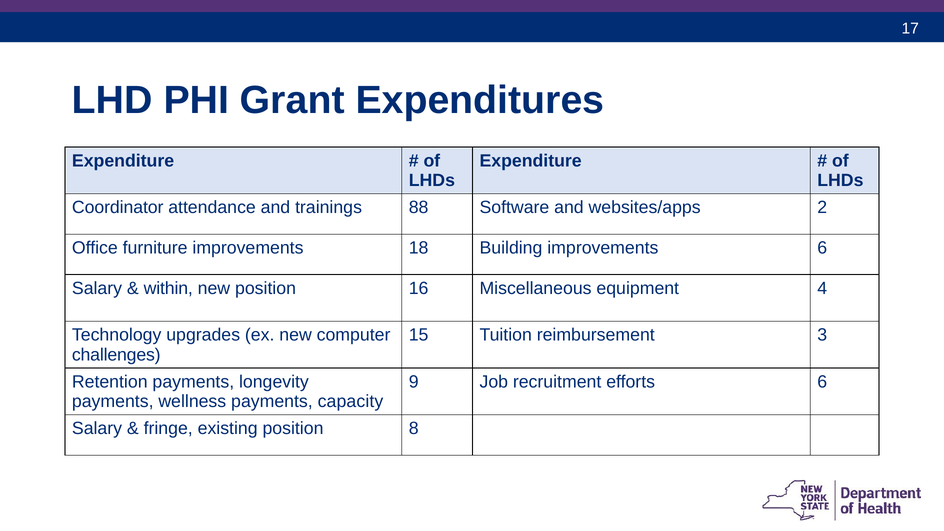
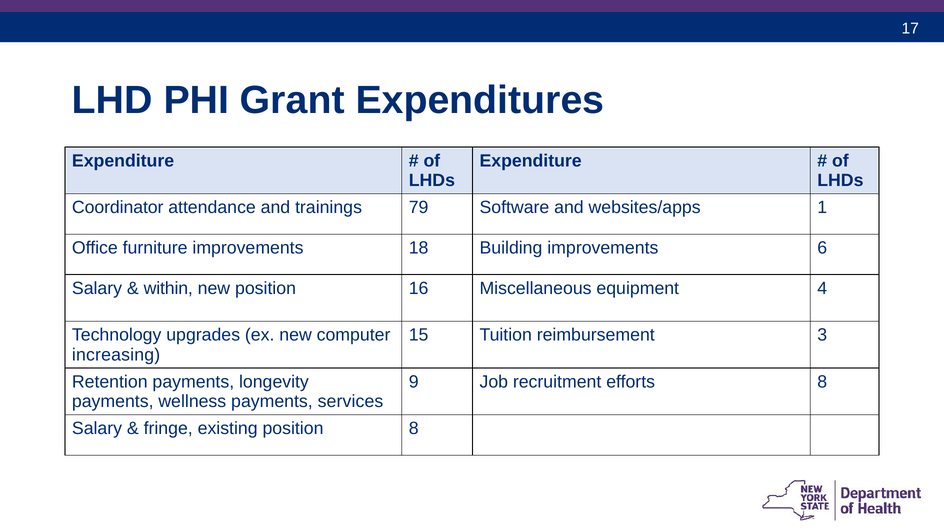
88: 88 -> 79 (419, 208)
2: 2 -> 1 (822, 208)
challenges: challenges -> increasing (116, 355)
efforts 6: 6 -> 8 (822, 382)
capacity: capacity -> services (350, 402)
